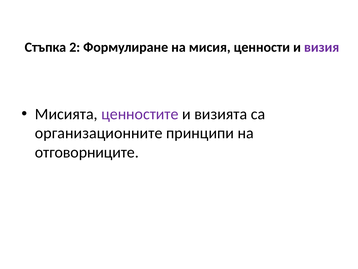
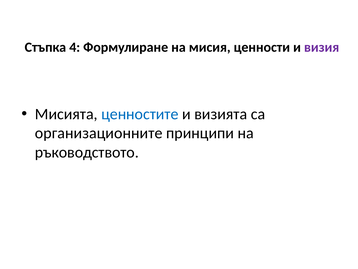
2: 2 -> 4 (75, 47)
ценностите colour: purple -> blue (140, 114)
отговорниците: отговорниците -> ръководството (87, 152)
